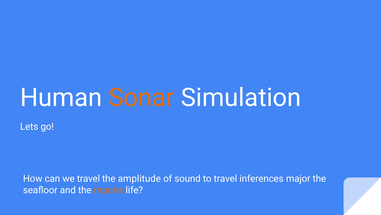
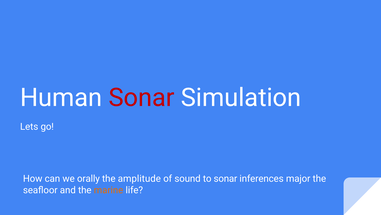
Sonar colour: orange -> red (142, 97)
we travel: travel -> orally (88, 178)
to travel: travel -> sonar (225, 178)
